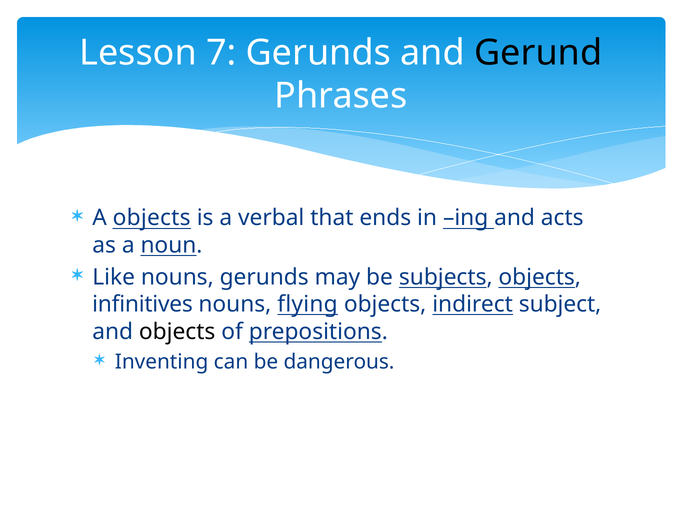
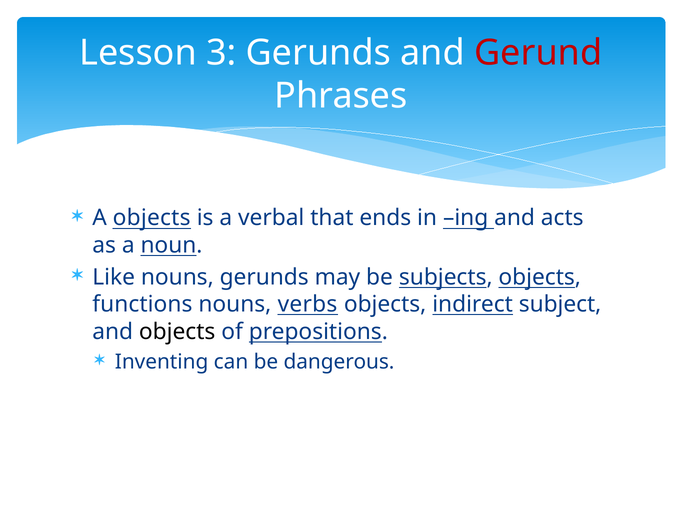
7: 7 -> 3 (221, 53)
Gerund colour: black -> red (538, 53)
infinitives: infinitives -> functions (142, 305)
flying: flying -> verbs (307, 305)
